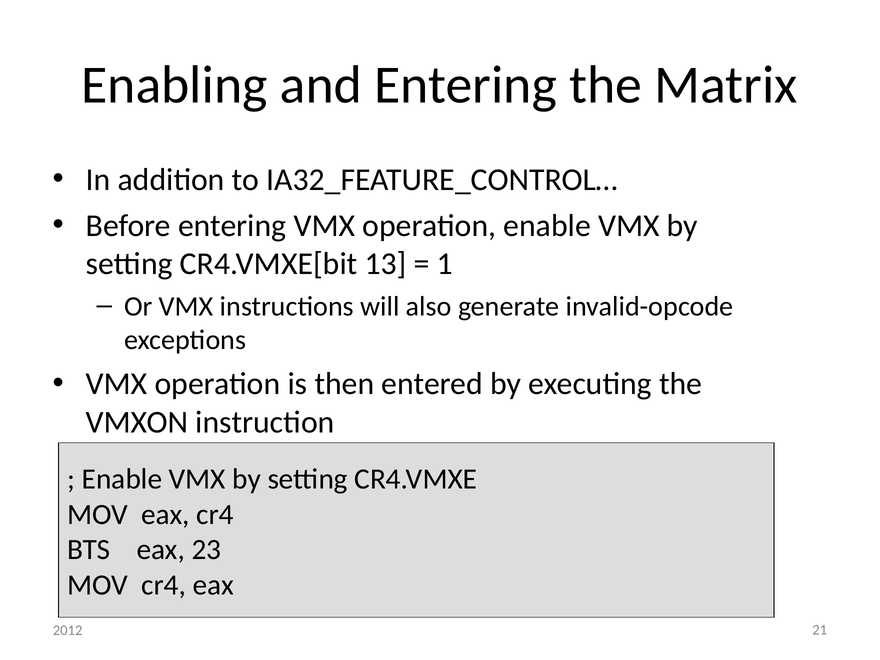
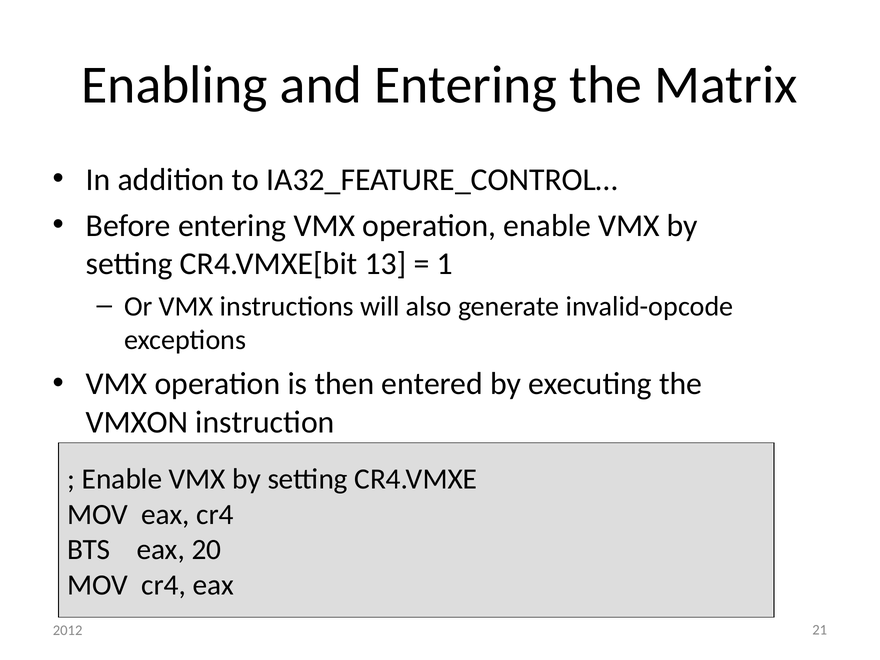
23: 23 -> 20 (206, 550)
